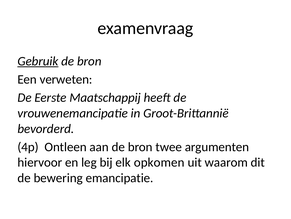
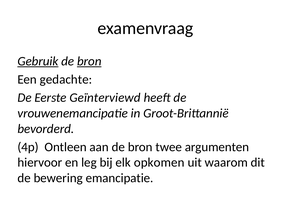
bron underline: none -> present (89, 61)
verweten: verweten -> gedachte (66, 79)
Maatschappij: Maatschappij -> Geïnterviewd (105, 97)
